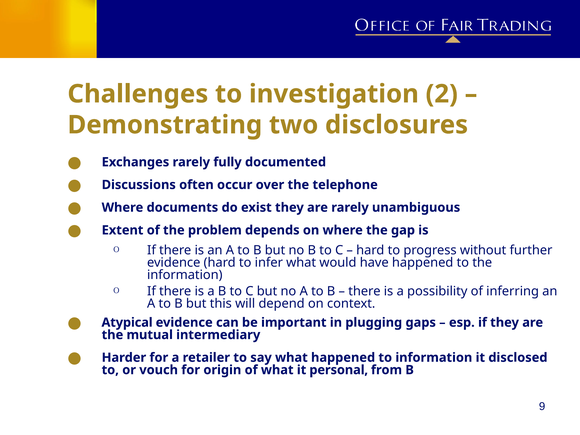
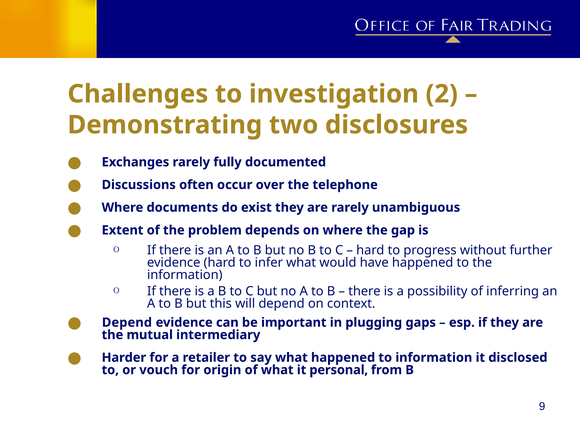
Atypical: Atypical -> Depend (127, 322)
